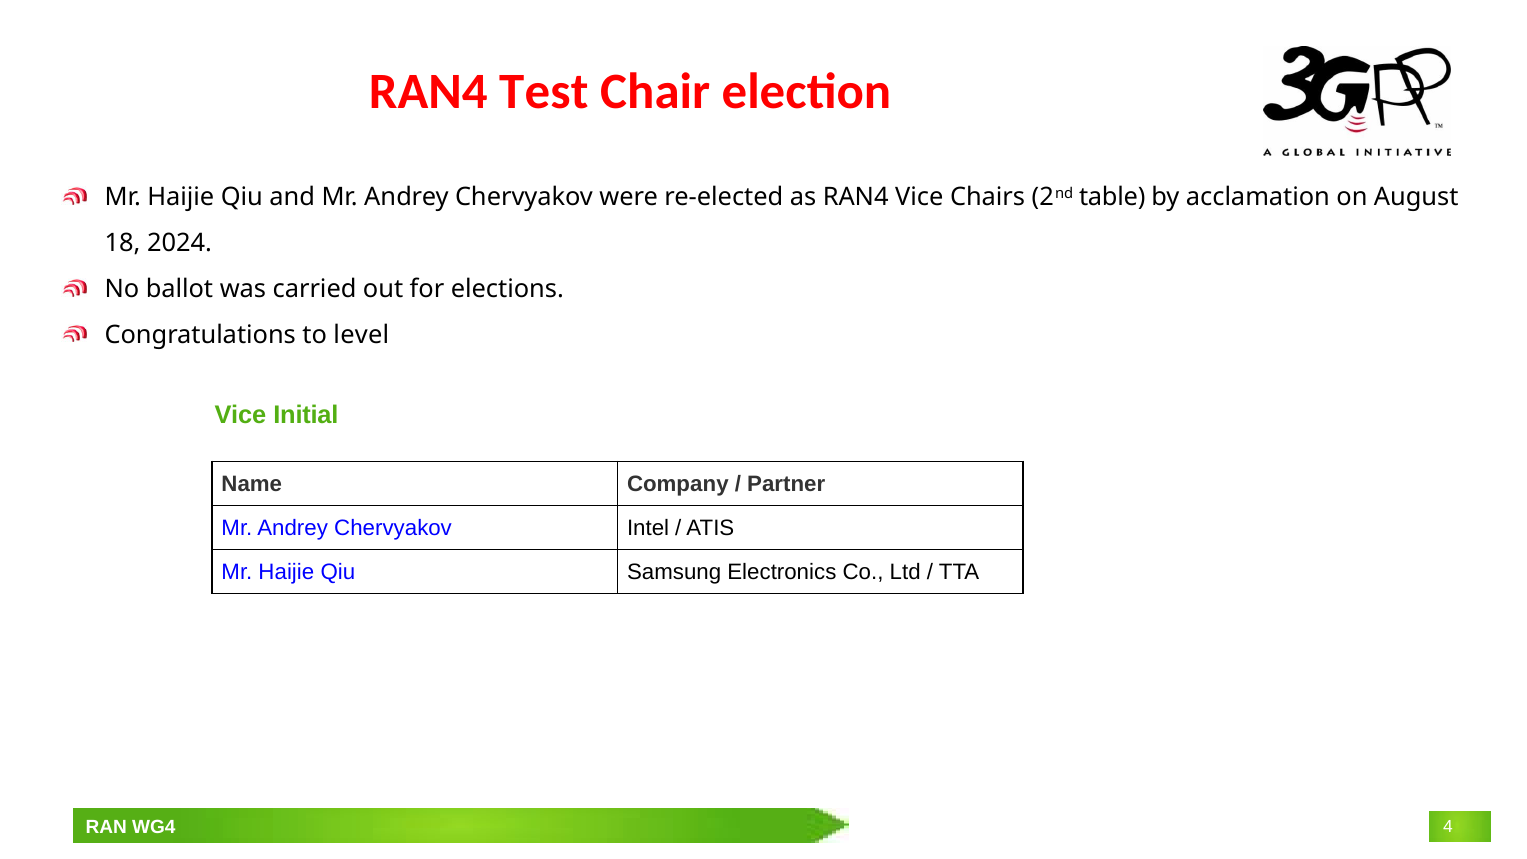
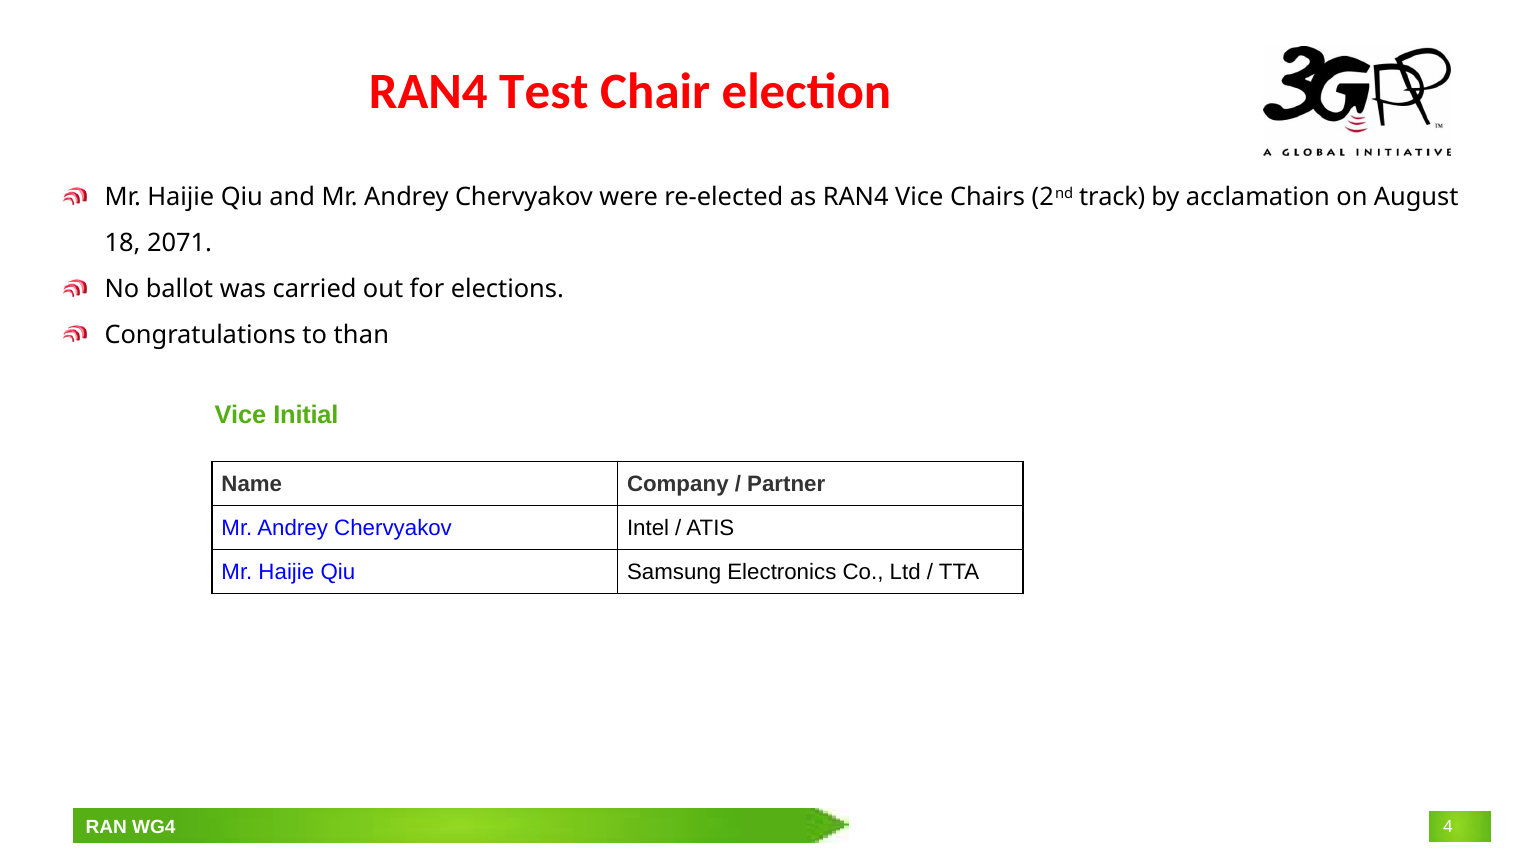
table: table -> track (1112, 197)
2024: 2024 -> 2071 (179, 243)
level: level -> than (361, 335)
